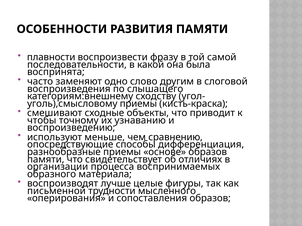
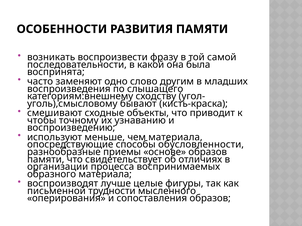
плавности: плавности -> возникать (51, 57)
слоговой: слоговой -> младших (226, 82)
приемы: приемы -> бывают (138, 104)
чем сравнению: сравнению -> материала (175, 137)
дифференциация: дифференциация -> обусловленности (201, 145)
